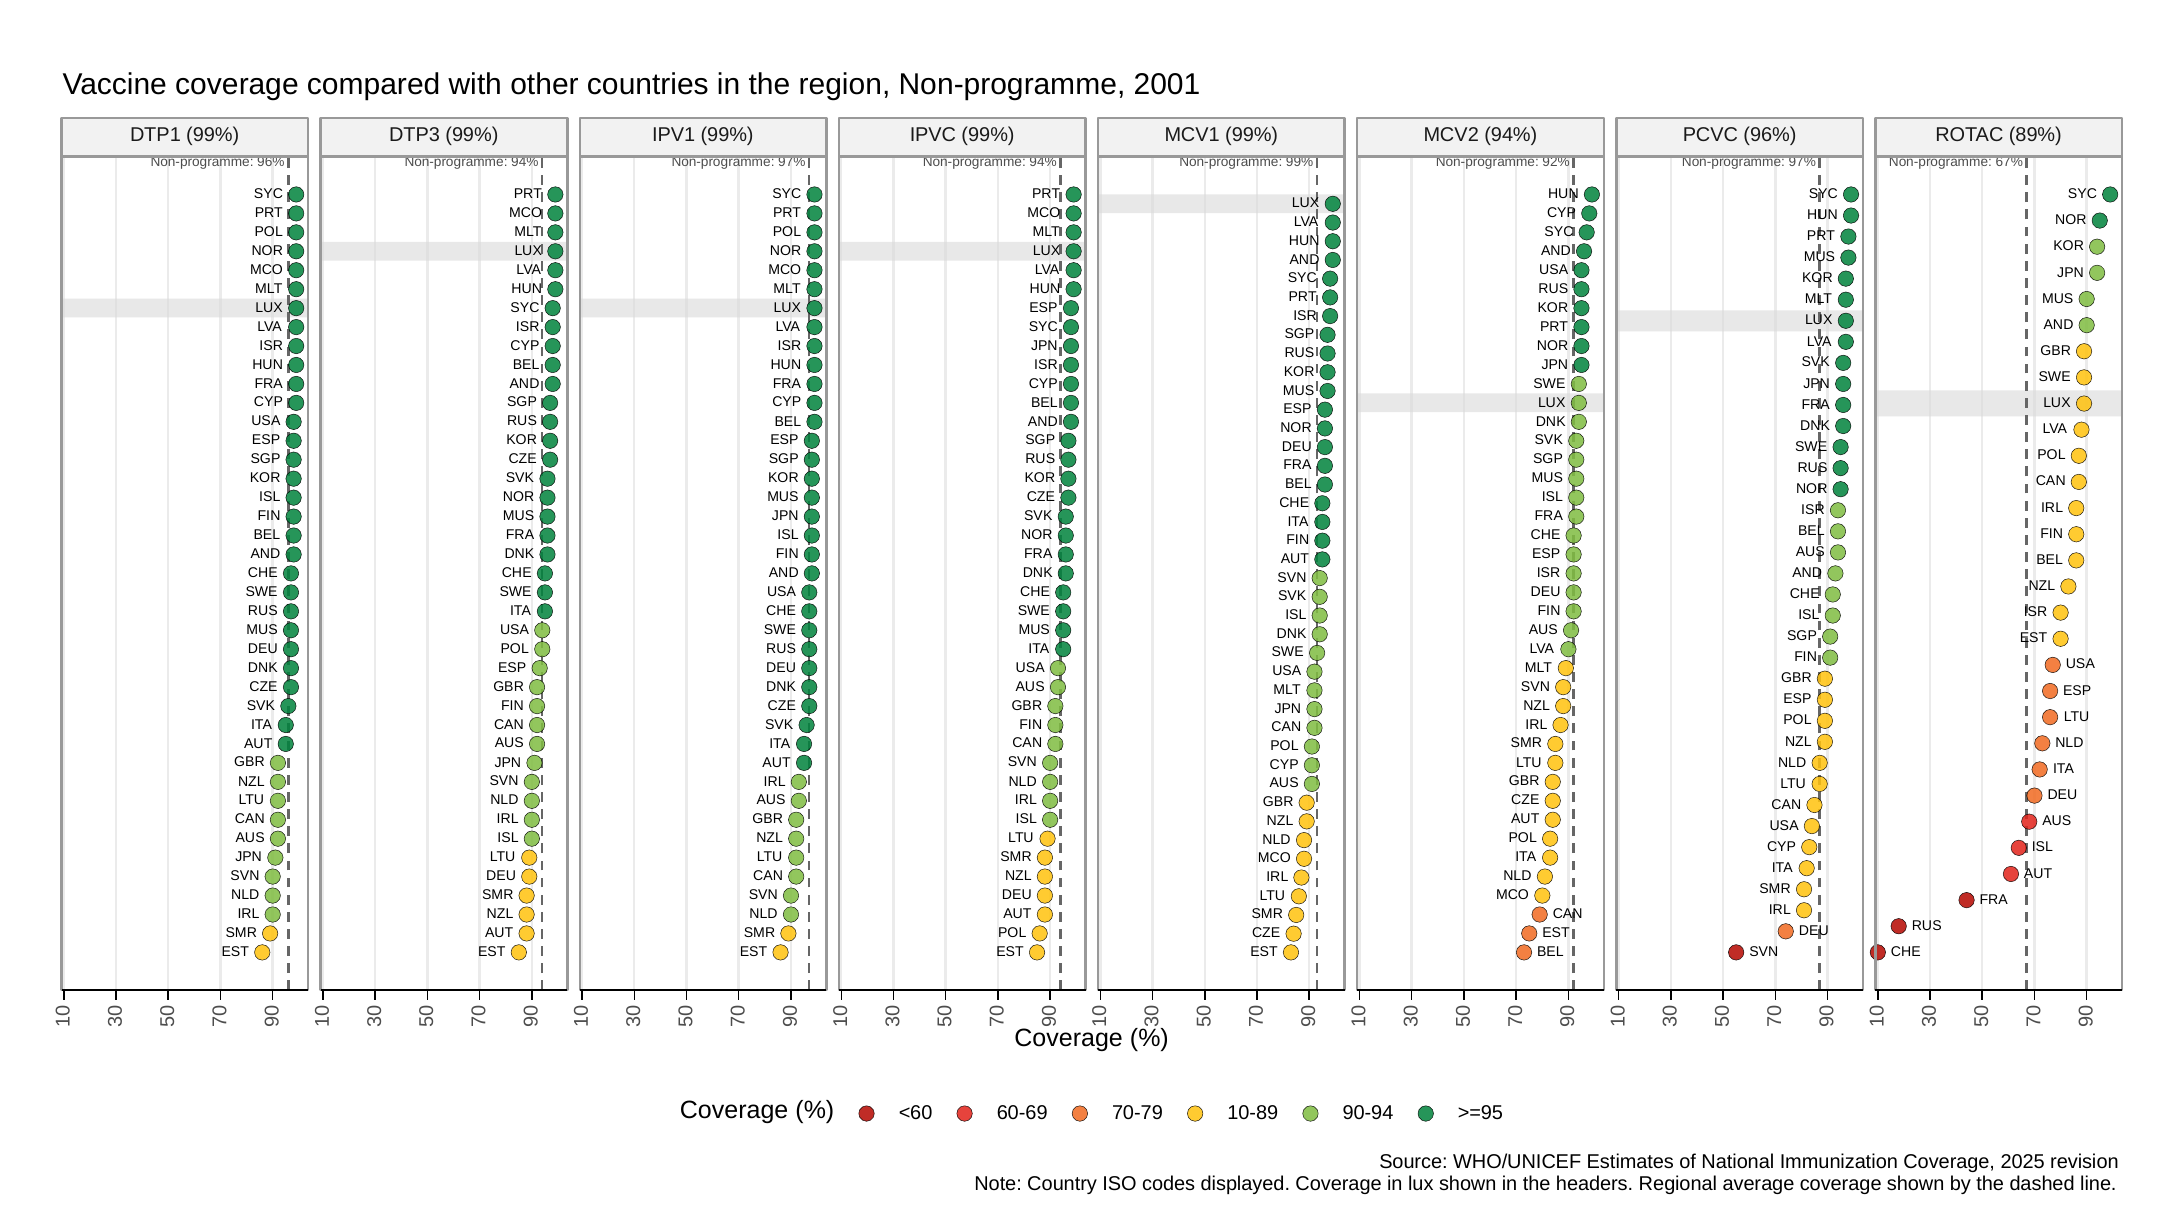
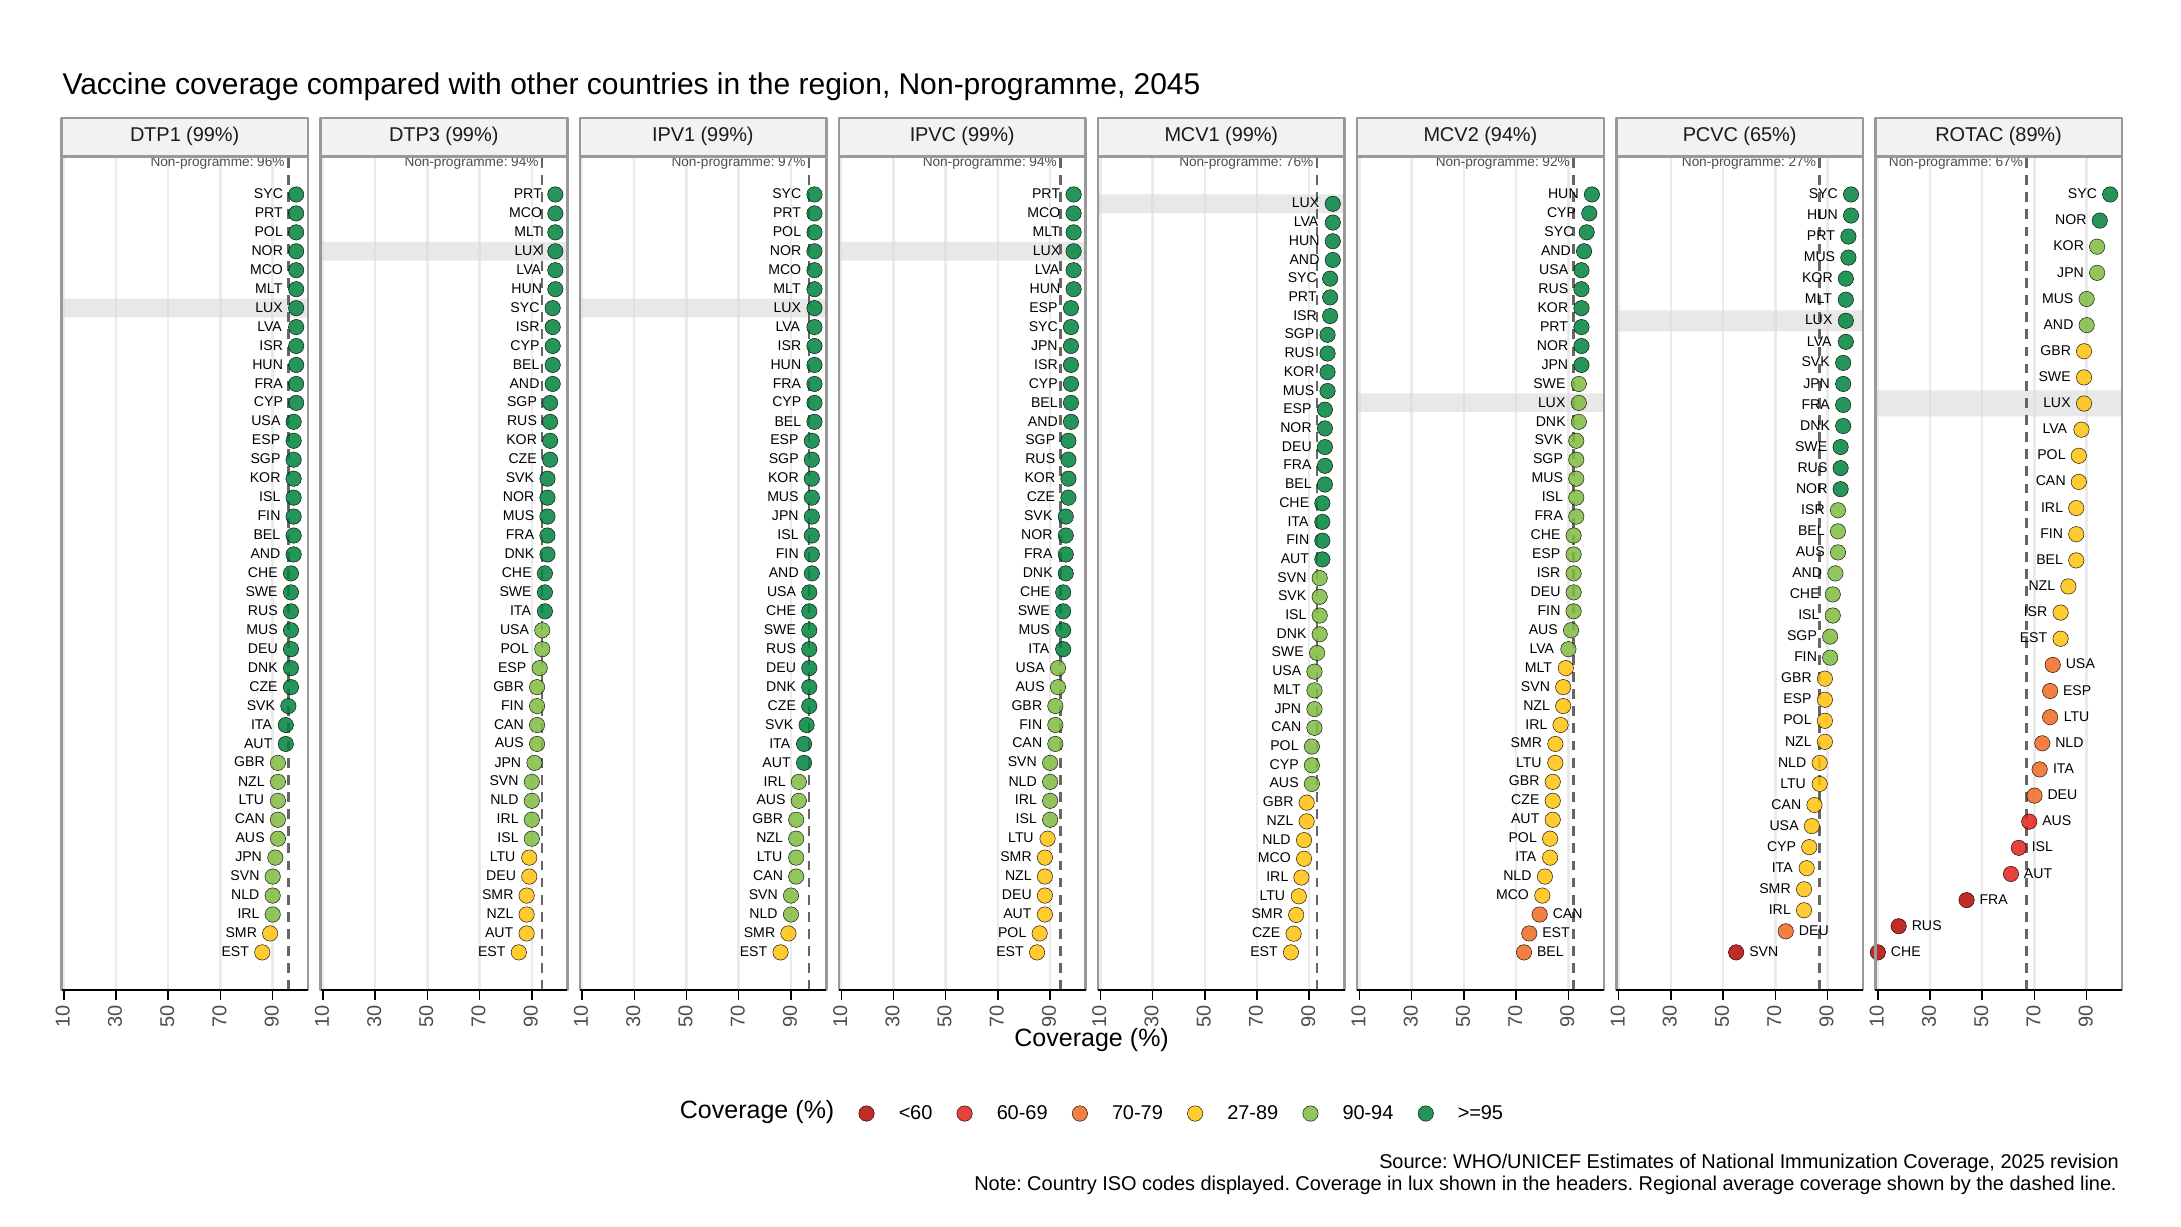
2001: 2001 -> 2045 (1167, 85)
PCVC 96%: 96% -> 65% (1770, 134)
Non-programme 99%: 99% -> 76% (1300, 162)
97%: 97% -> 27% (1802, 162)
10-89: 10-89 -> 27-89 (1253, 1113)
